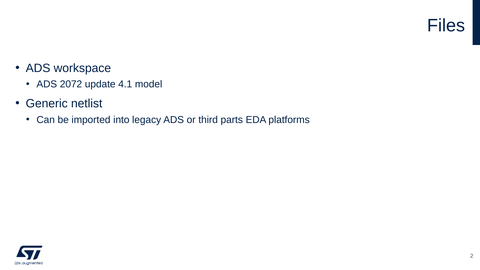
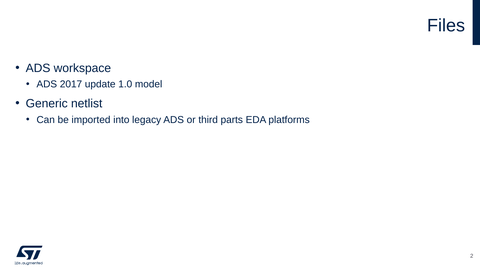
2072: 2072 -> 2017 (71, 84)
4.1: 4.1 -> 1.0 (125, 84)
